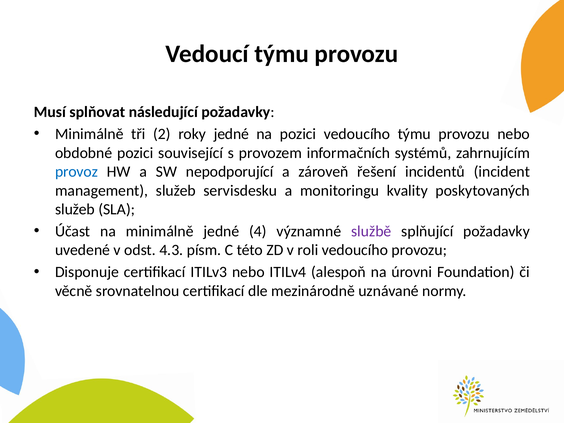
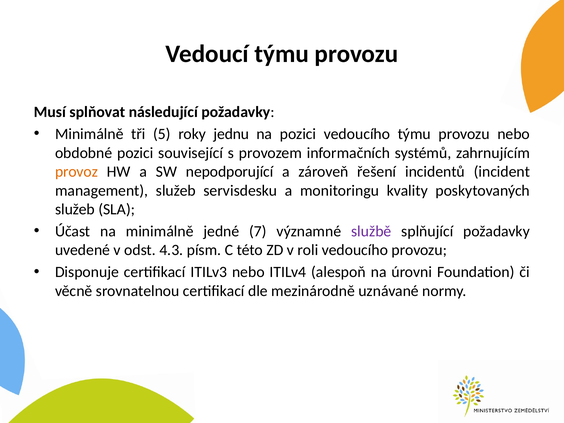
2: 2 -> 5 (162, 134)
roky jedné: jedné -> jednu (231, 134)
provoz colour: blue -> orange (76, 172)
4: 4 -> 7 (258, 231)
